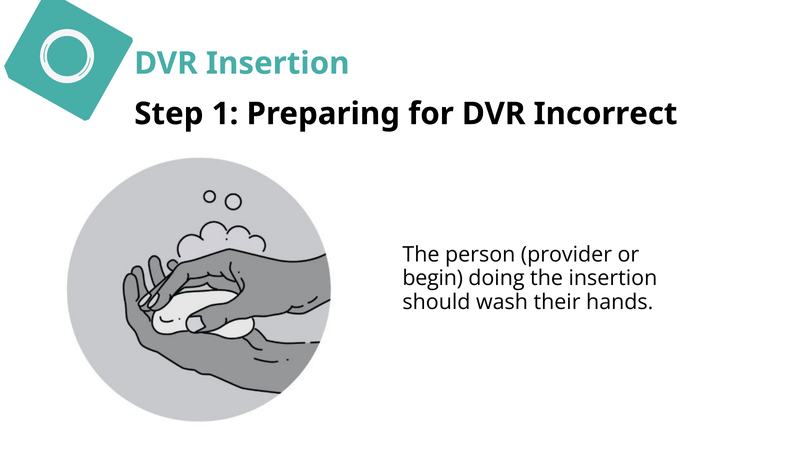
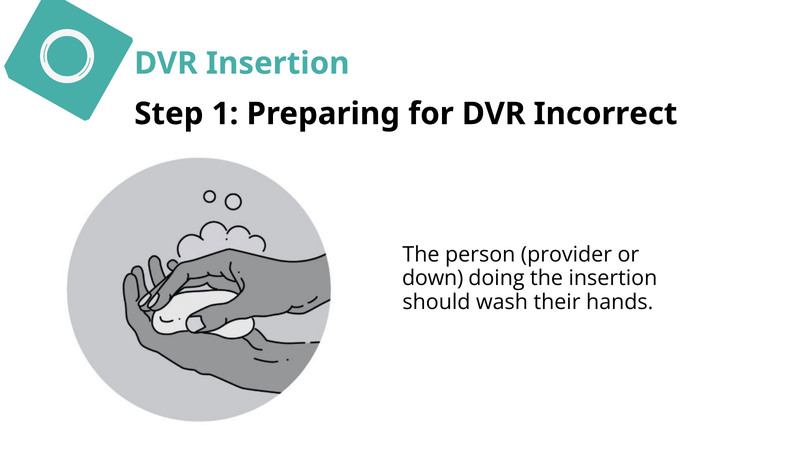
begin: begin -> down (433, 278)
